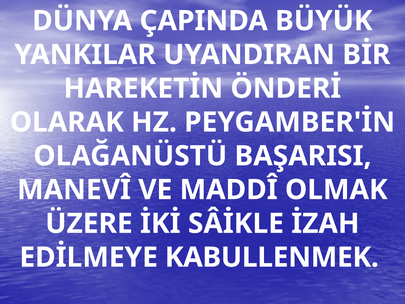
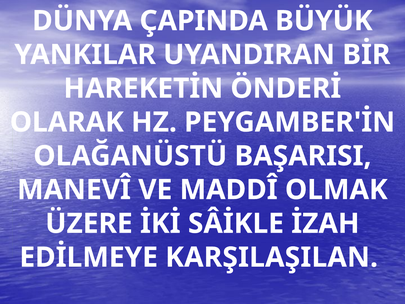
KABULLENMEK: KABULLENMEK -> KARŞILAŞILAN (272, 257)
